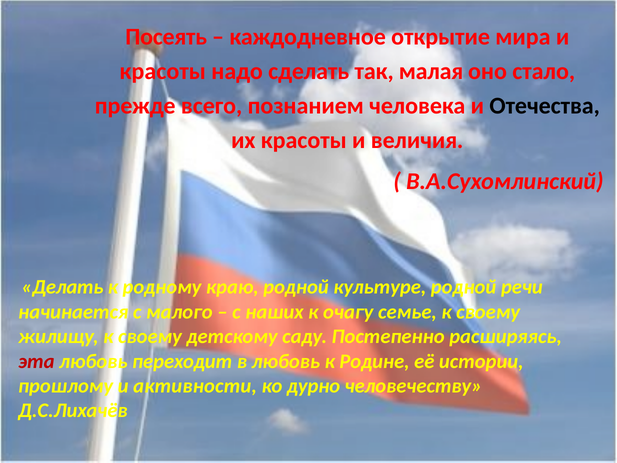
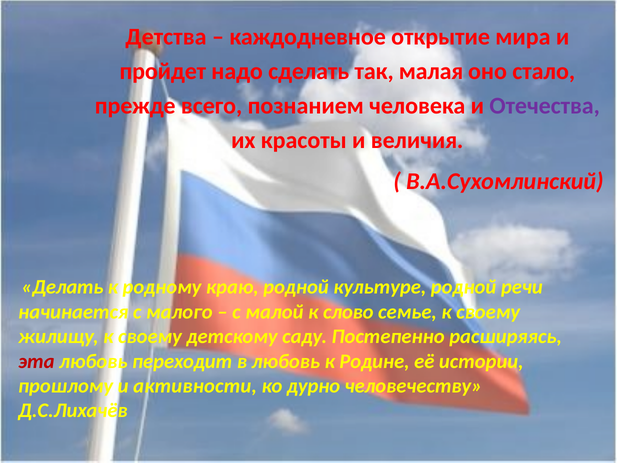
Посеять: Посеять -> Детства (166, 37)
красоты: красоты -> пройдет (163, 71)
Отечества colour: black -> purple (545, 106)
наших: наших -> малой (274, 312)
очагу: очагу -> слово (348, 312)
